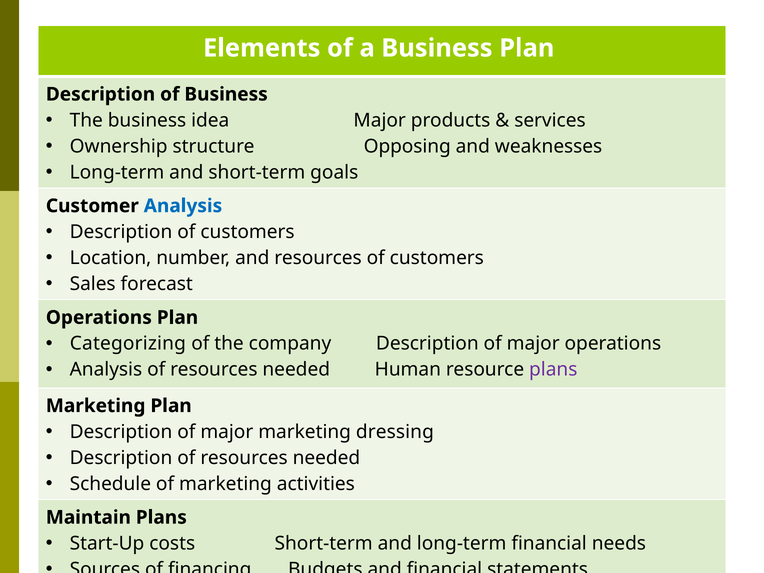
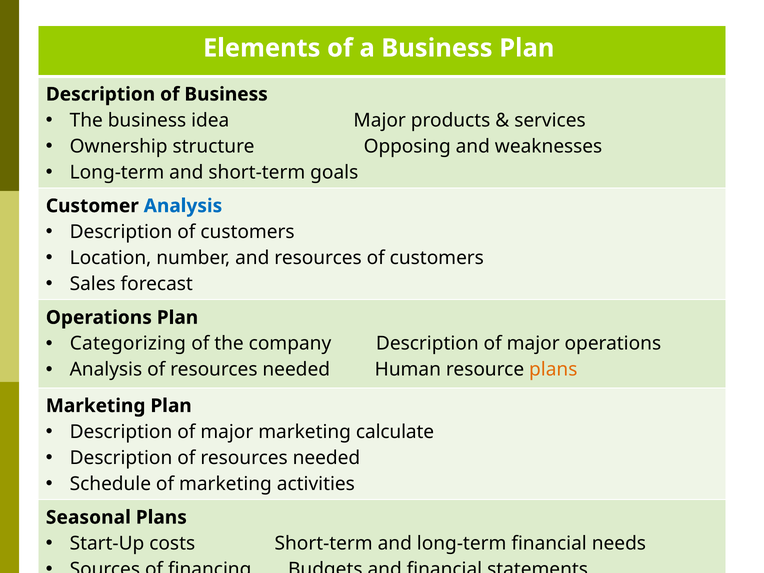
plans colour: purple -> orange (553, 370)
dressing: dressing -> calculate (395, 432)
Maintain: Maintain -> Seasonal (88, 517)
